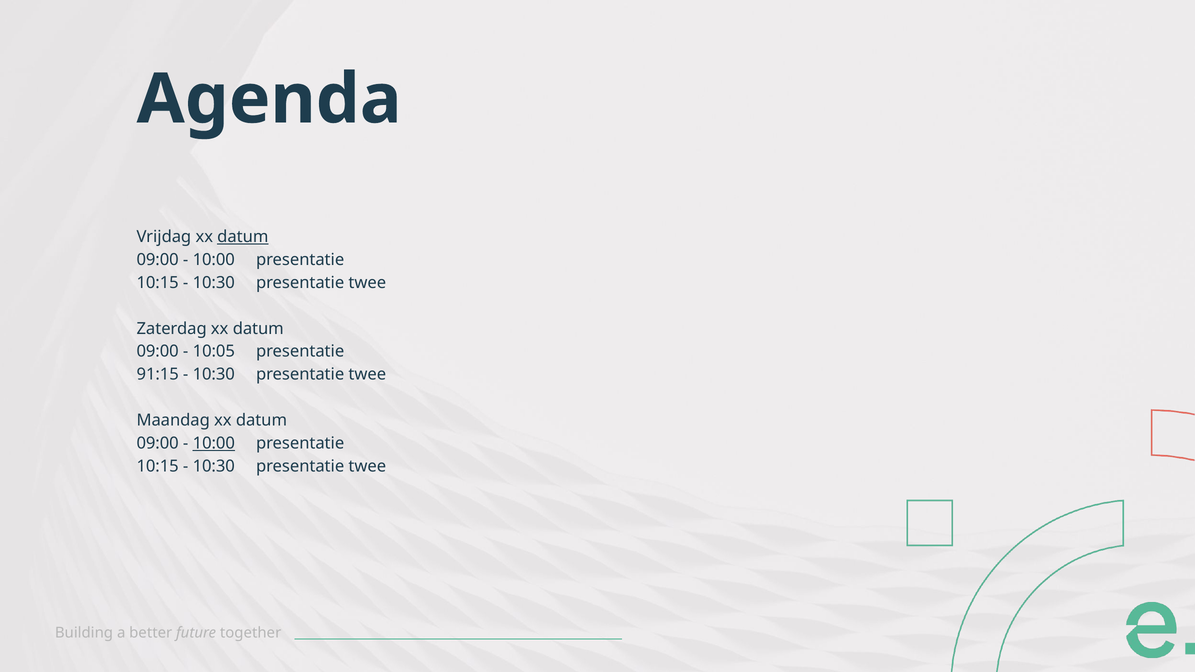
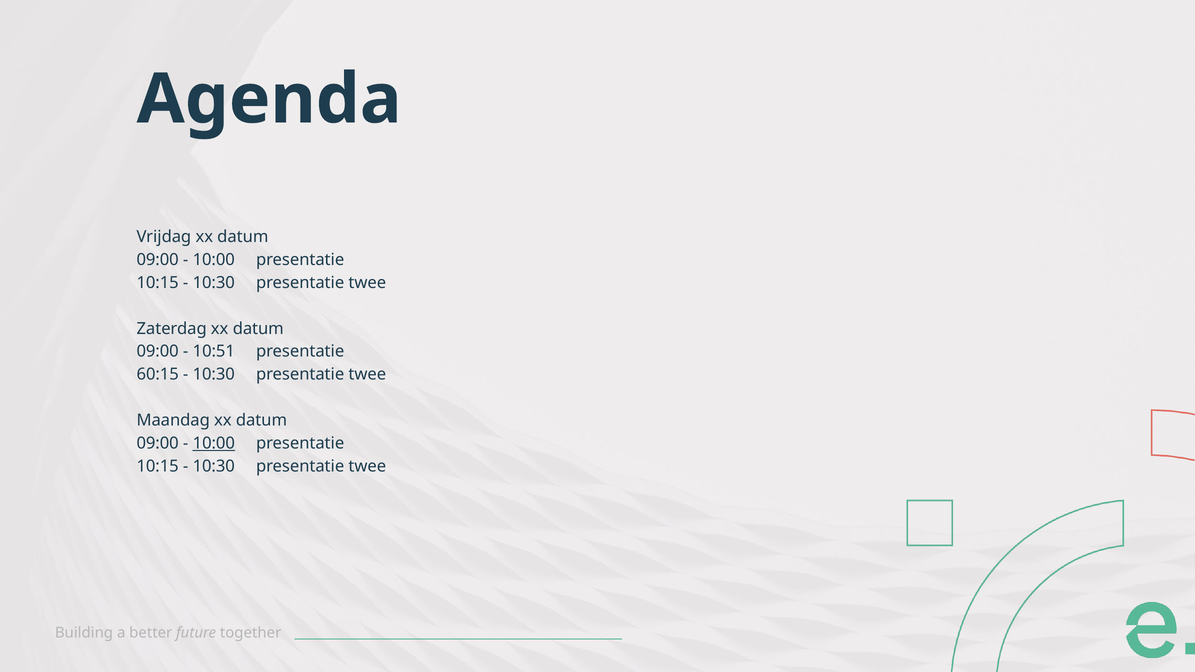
datum underline: present -> none (243, 237)
10:05: 10:05 -> 10:51 (214, 352)
91:15: 91:15 -> 60:15 (158, 375)
